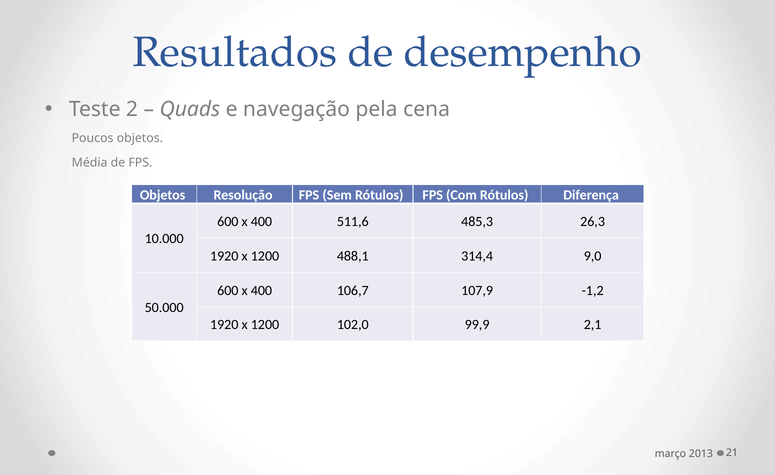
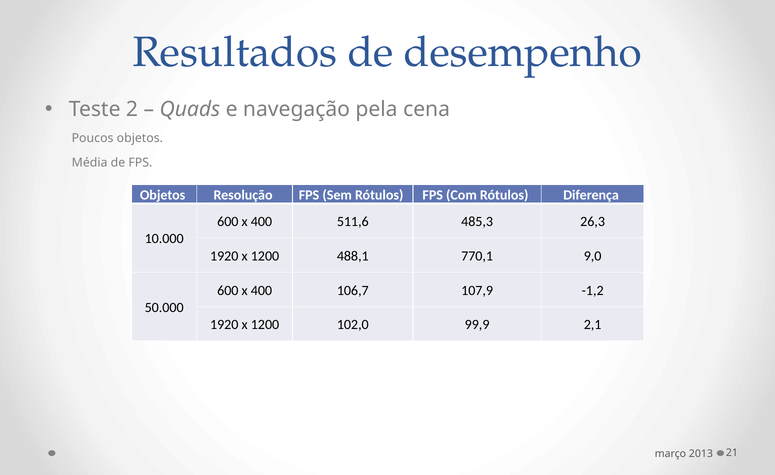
314,4: 314,4 -> 770,1 (477, 256)
